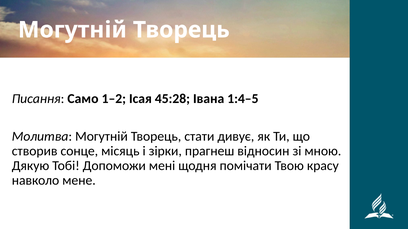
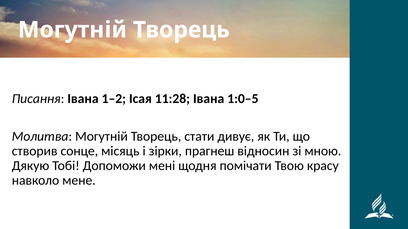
Писання Само: Само -> Івана (83, 99)
45:28: 45:28 -> 11:28 (172, 99)
1:4–5: 1:4–5 -> 1:0–5 (243, 99)
